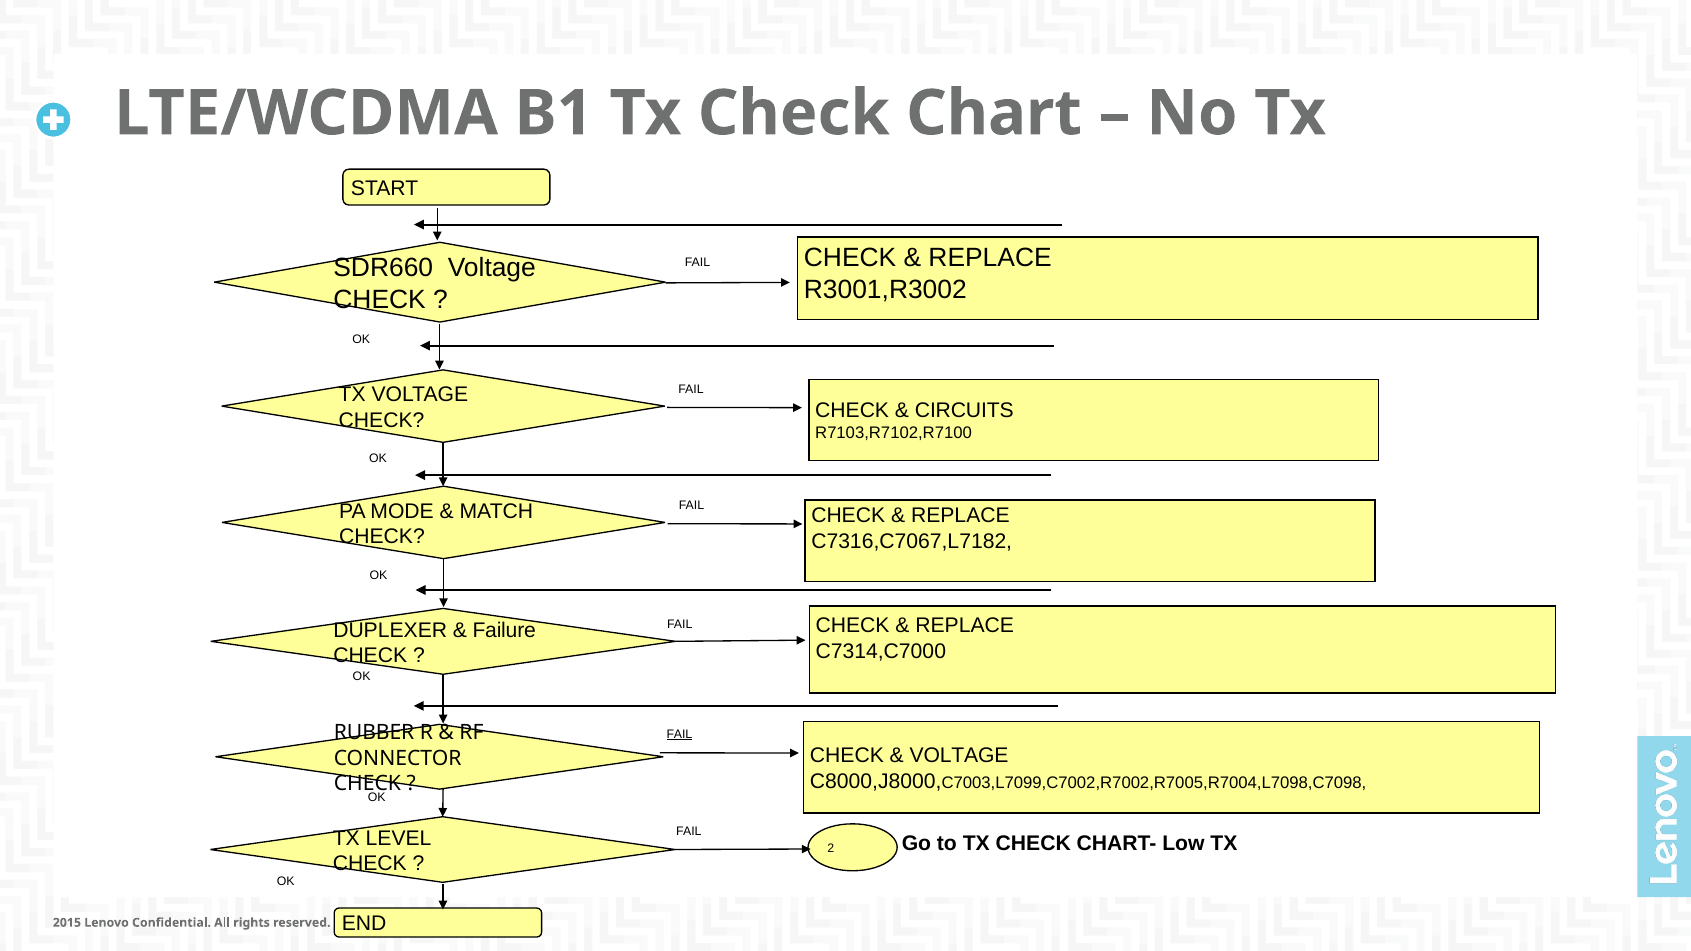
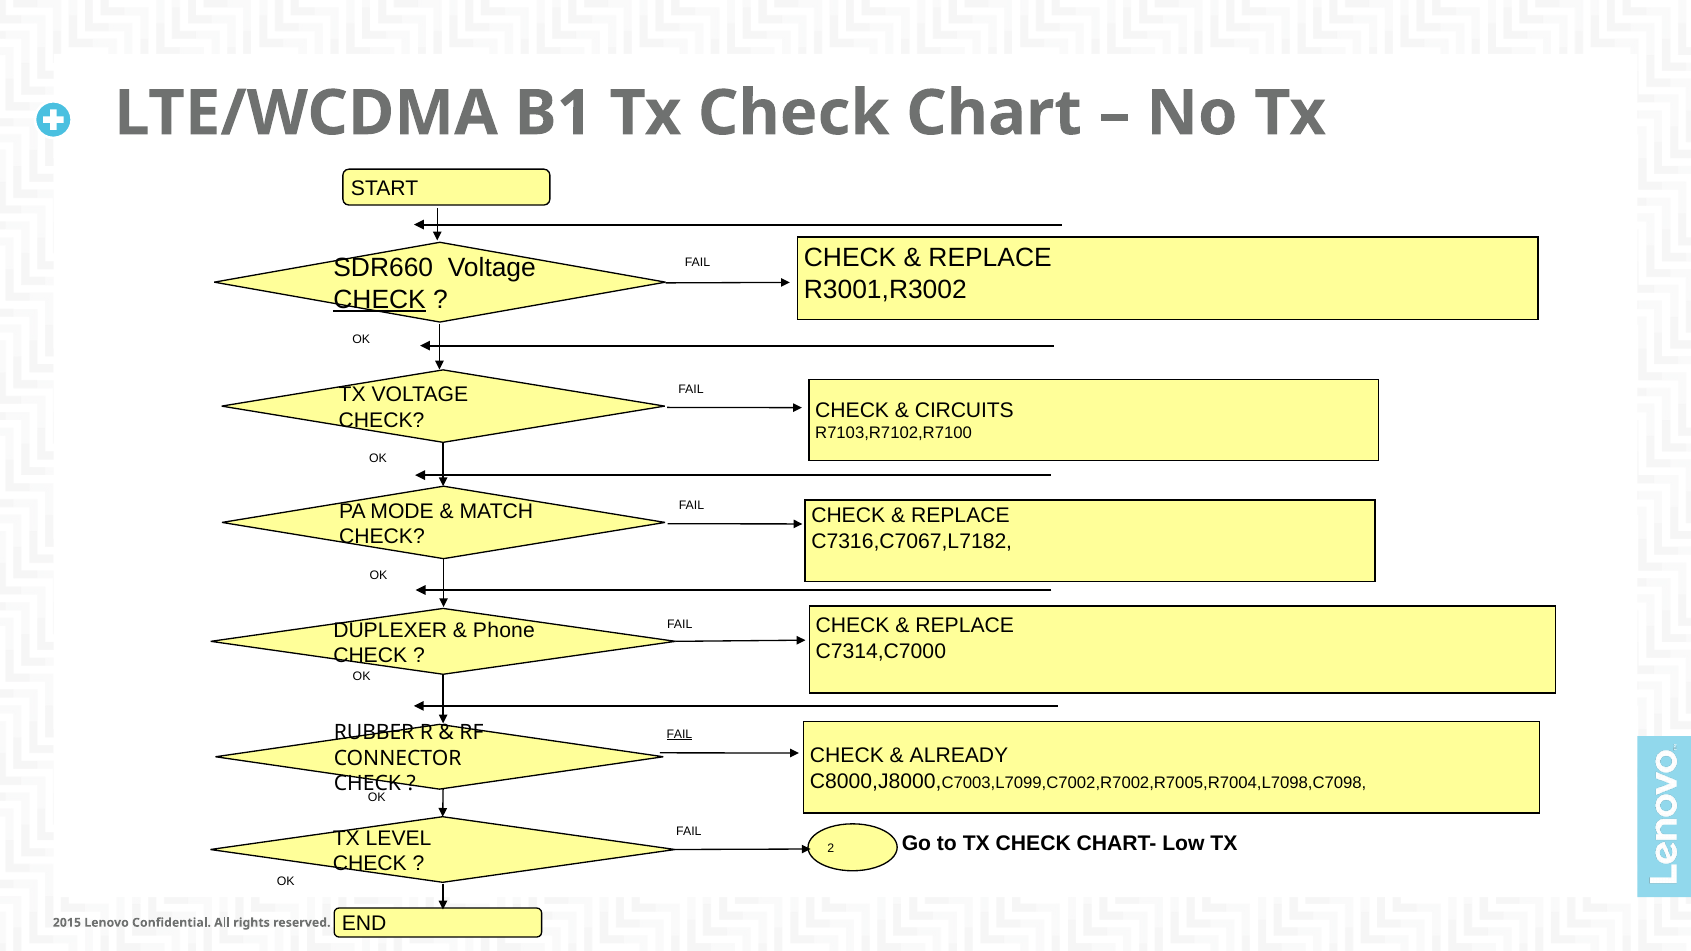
CHECK underline: none -> present (380, 300)
Failure: Failure -> Phone (504, 630)
VOLTAGE: VOLTAGE -> ALREADY (959, 756)
